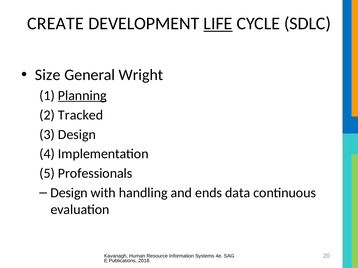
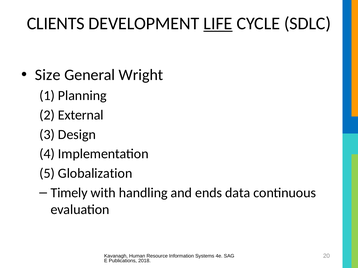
CREATE: CREATE -> CLIENTS (56, 24)
Planning underline: present -> none (82, 96)
Tracked: Tracked -> External (81, 115)
Professionals: Professionals -> Globalization (95, 174)
Design: Design -> Timely (69, 193)
